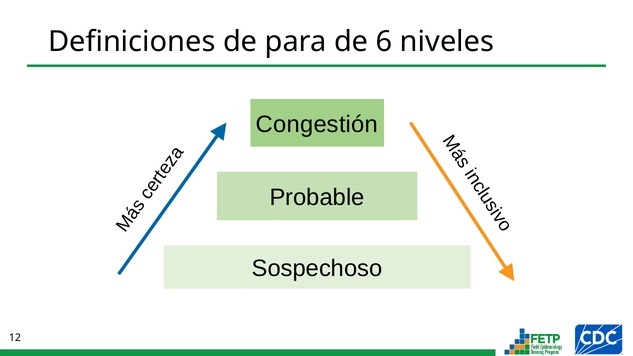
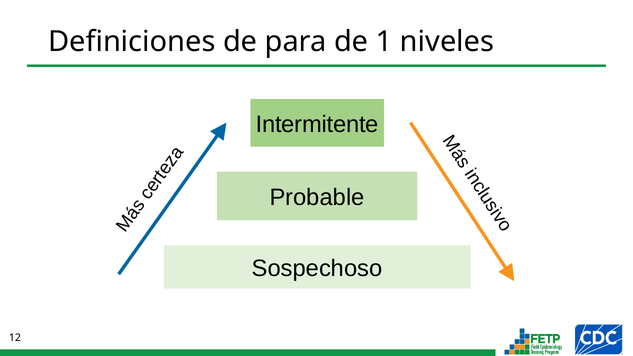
6: 6 -> 1 (384, 42)
Congestión: Congestión -> Intermitente (317, 124)
